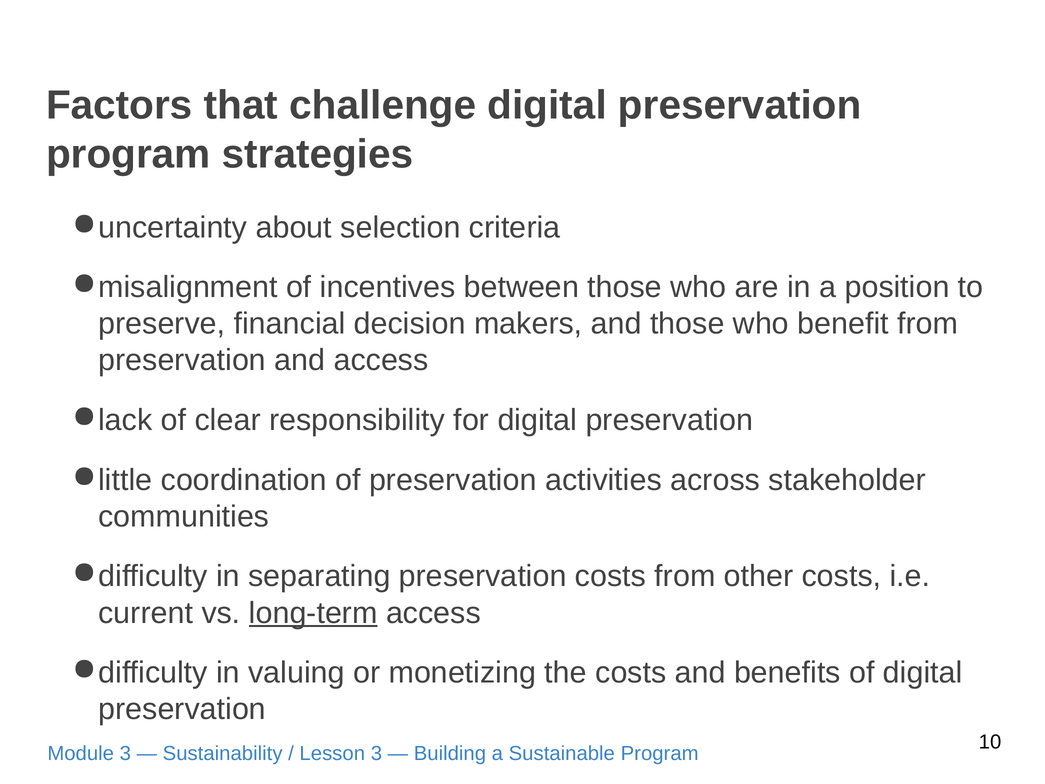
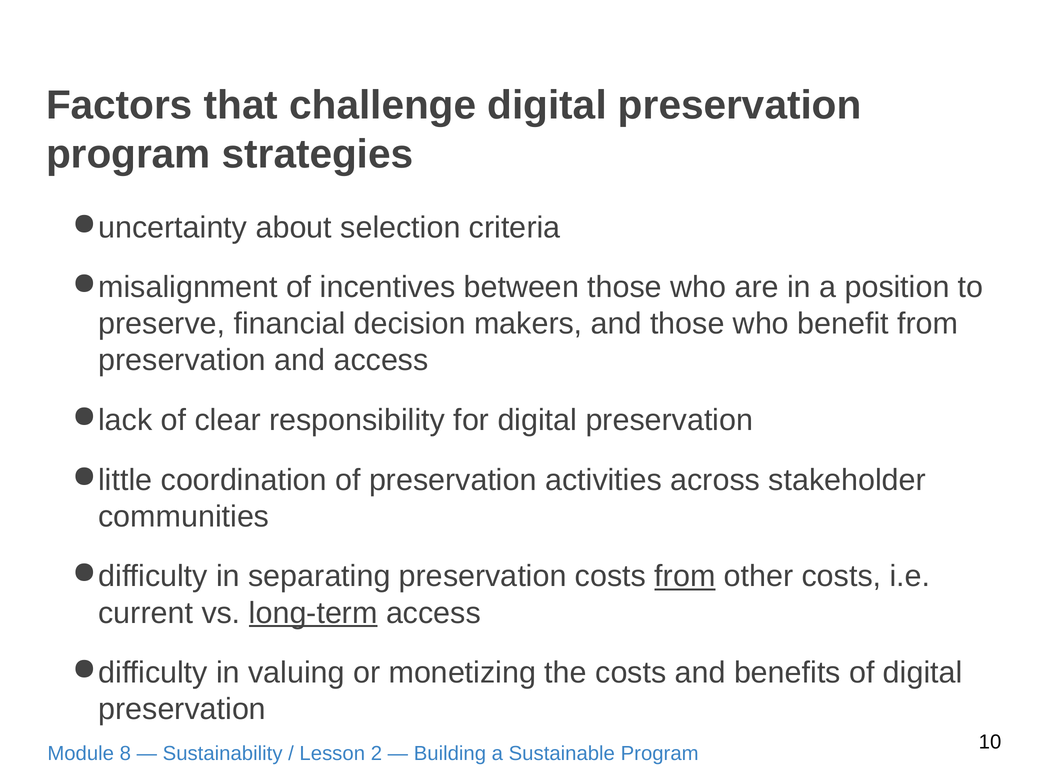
from underline: none -> present (685, 576)
Module 3: 3 -> 8 (125, 753)
Lesson 3: 3 -> 2 (376, 753)
